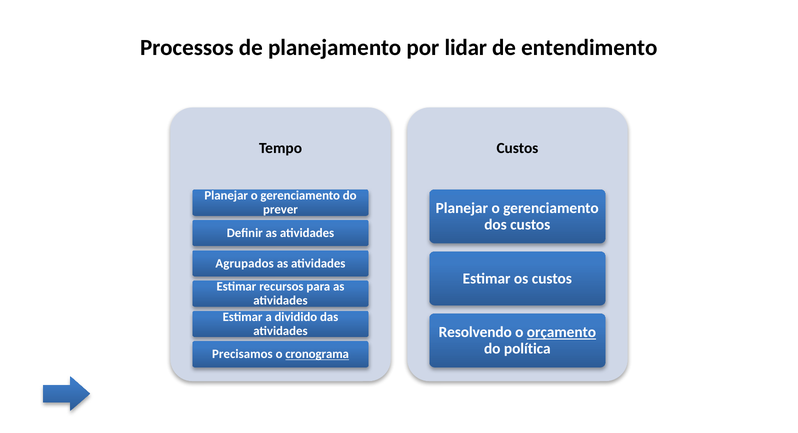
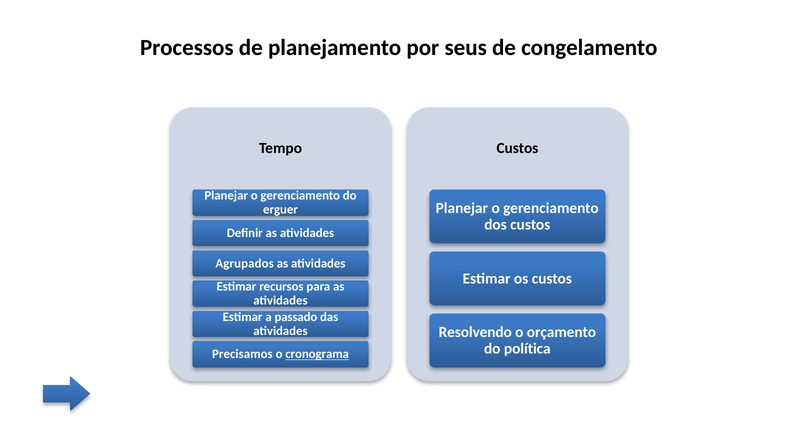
lidar: lidar -> seus (466, 48)
entendimento: entendimento -> congelamento (589, 48)
prever: prever -> erguer (280, 209)
dividido: dividido -> passado (296, 317)
orçamento underline: present -> none (561, 332)
